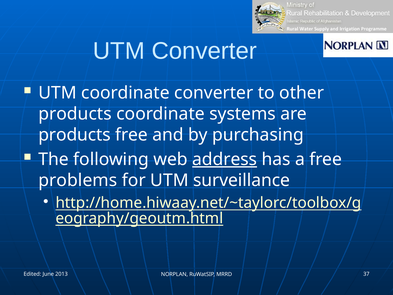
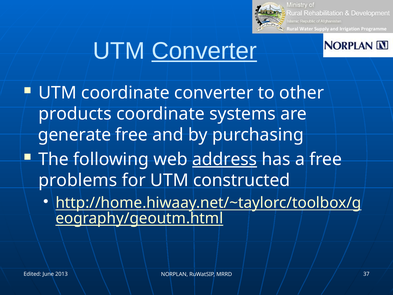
Converter underline: none -> present (204, 51)
products: products -> generate (75, 135)
surveillance: surveillance -> constructed (242, 180)
